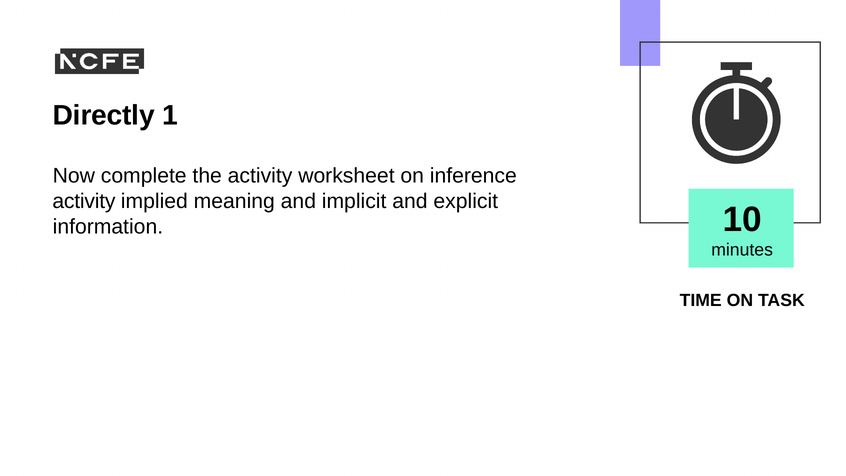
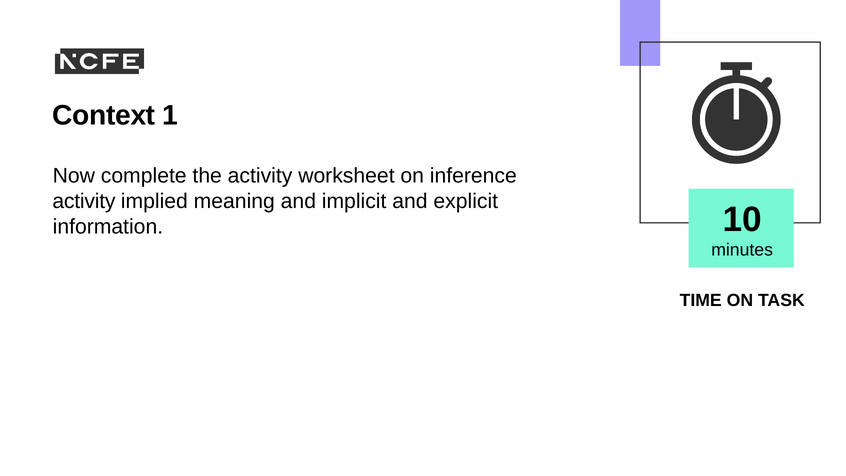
Directly: Directly -> Context (104, 116)
